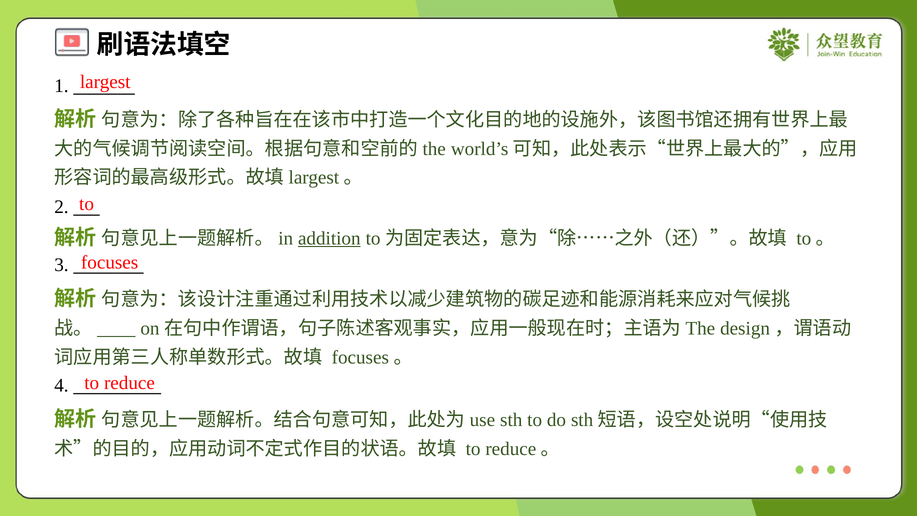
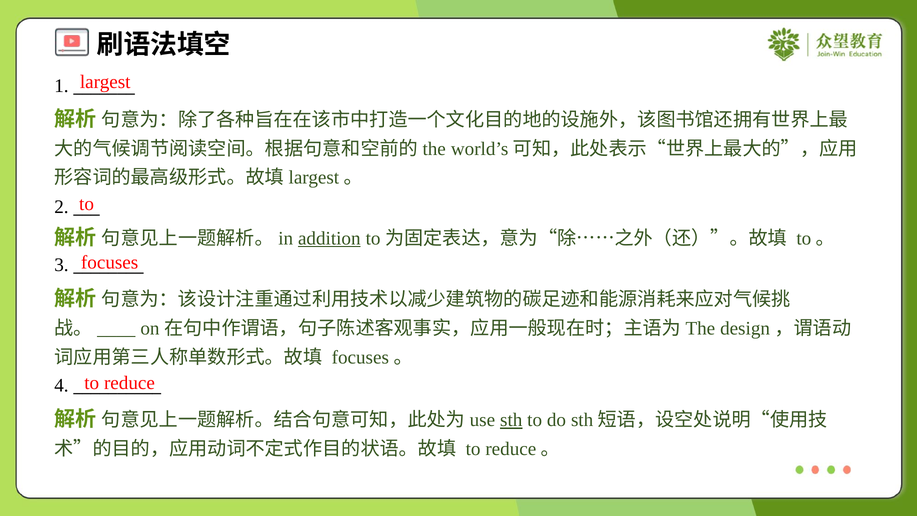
sth underline: none -> present (511, 420)
